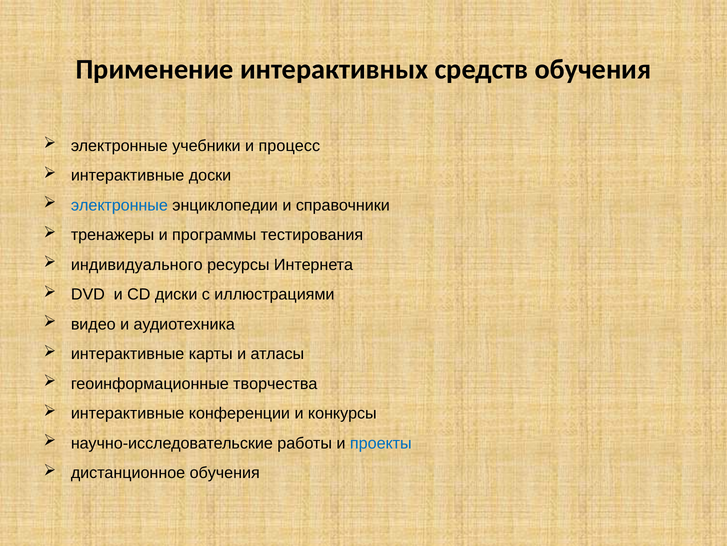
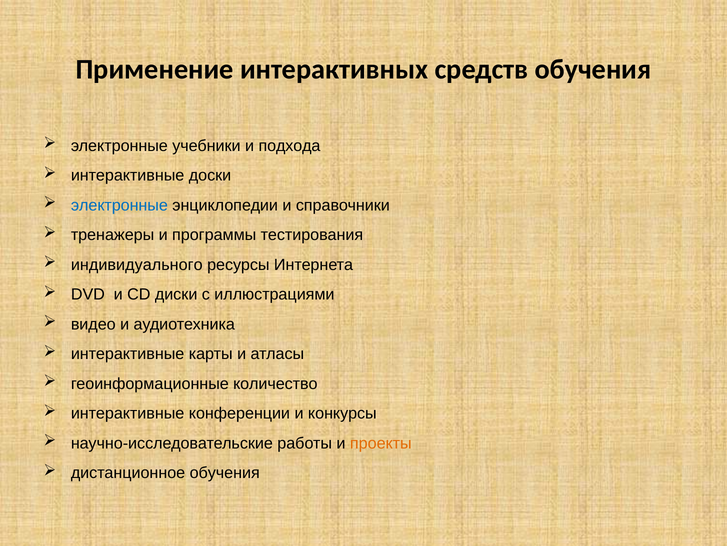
процесс: процесс -> подхода (289, 146)
творчества: творчества -> количество (275, 383)
проекты colour: blue -> orange (381, 443)
